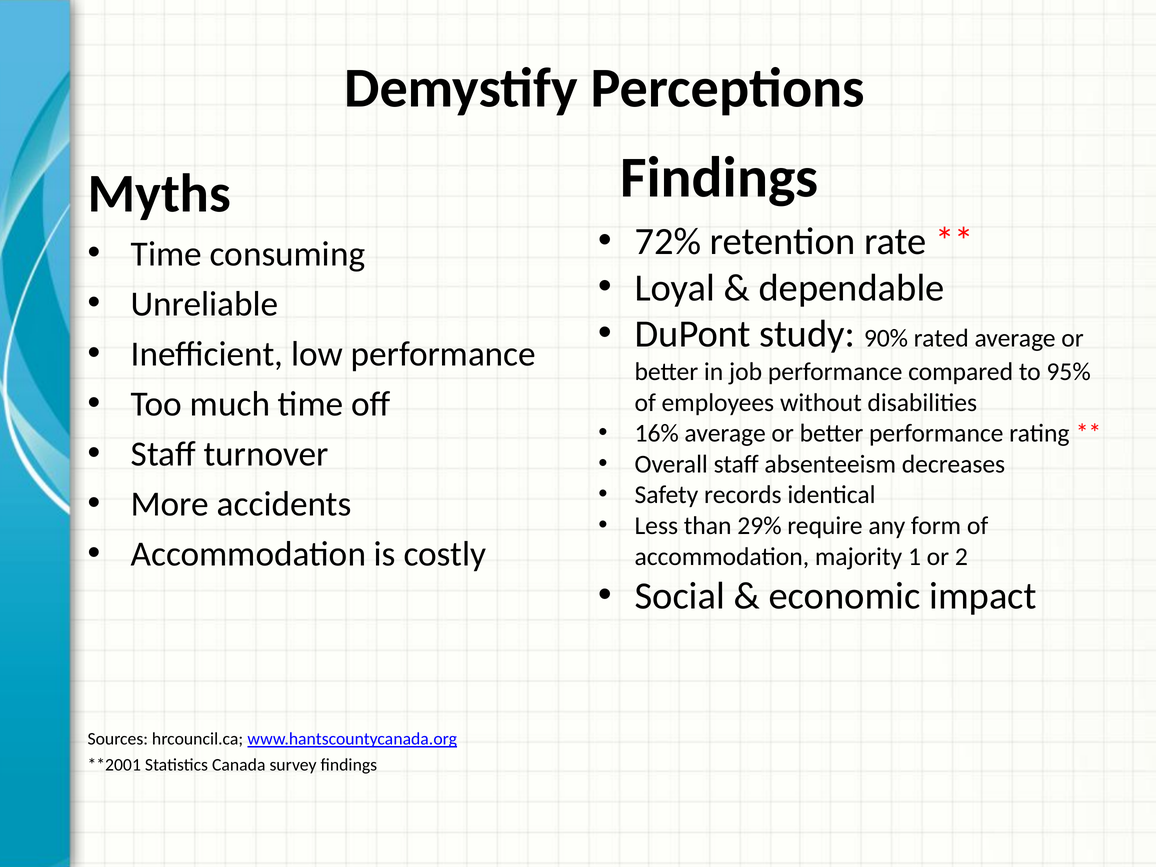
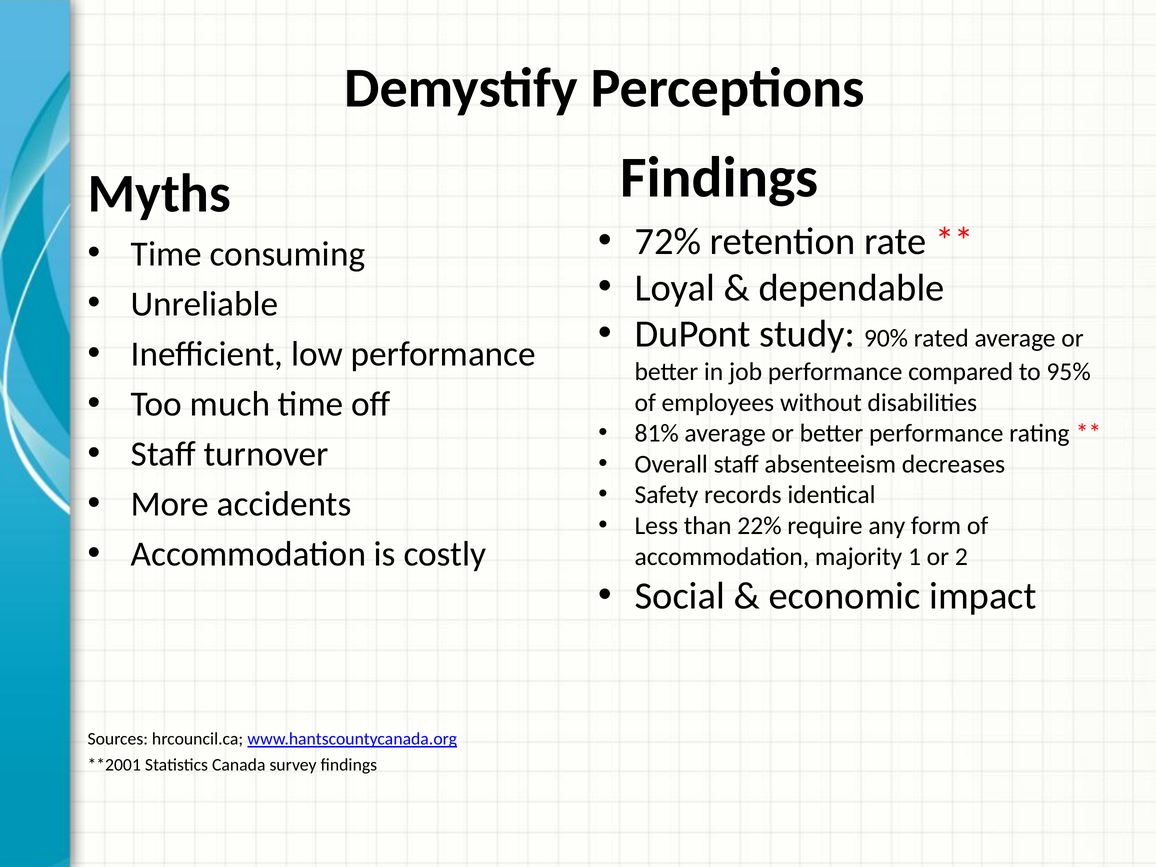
16%: 16% -> 81% (657, 433)
29%: 29% -> 22% (759, 526)
